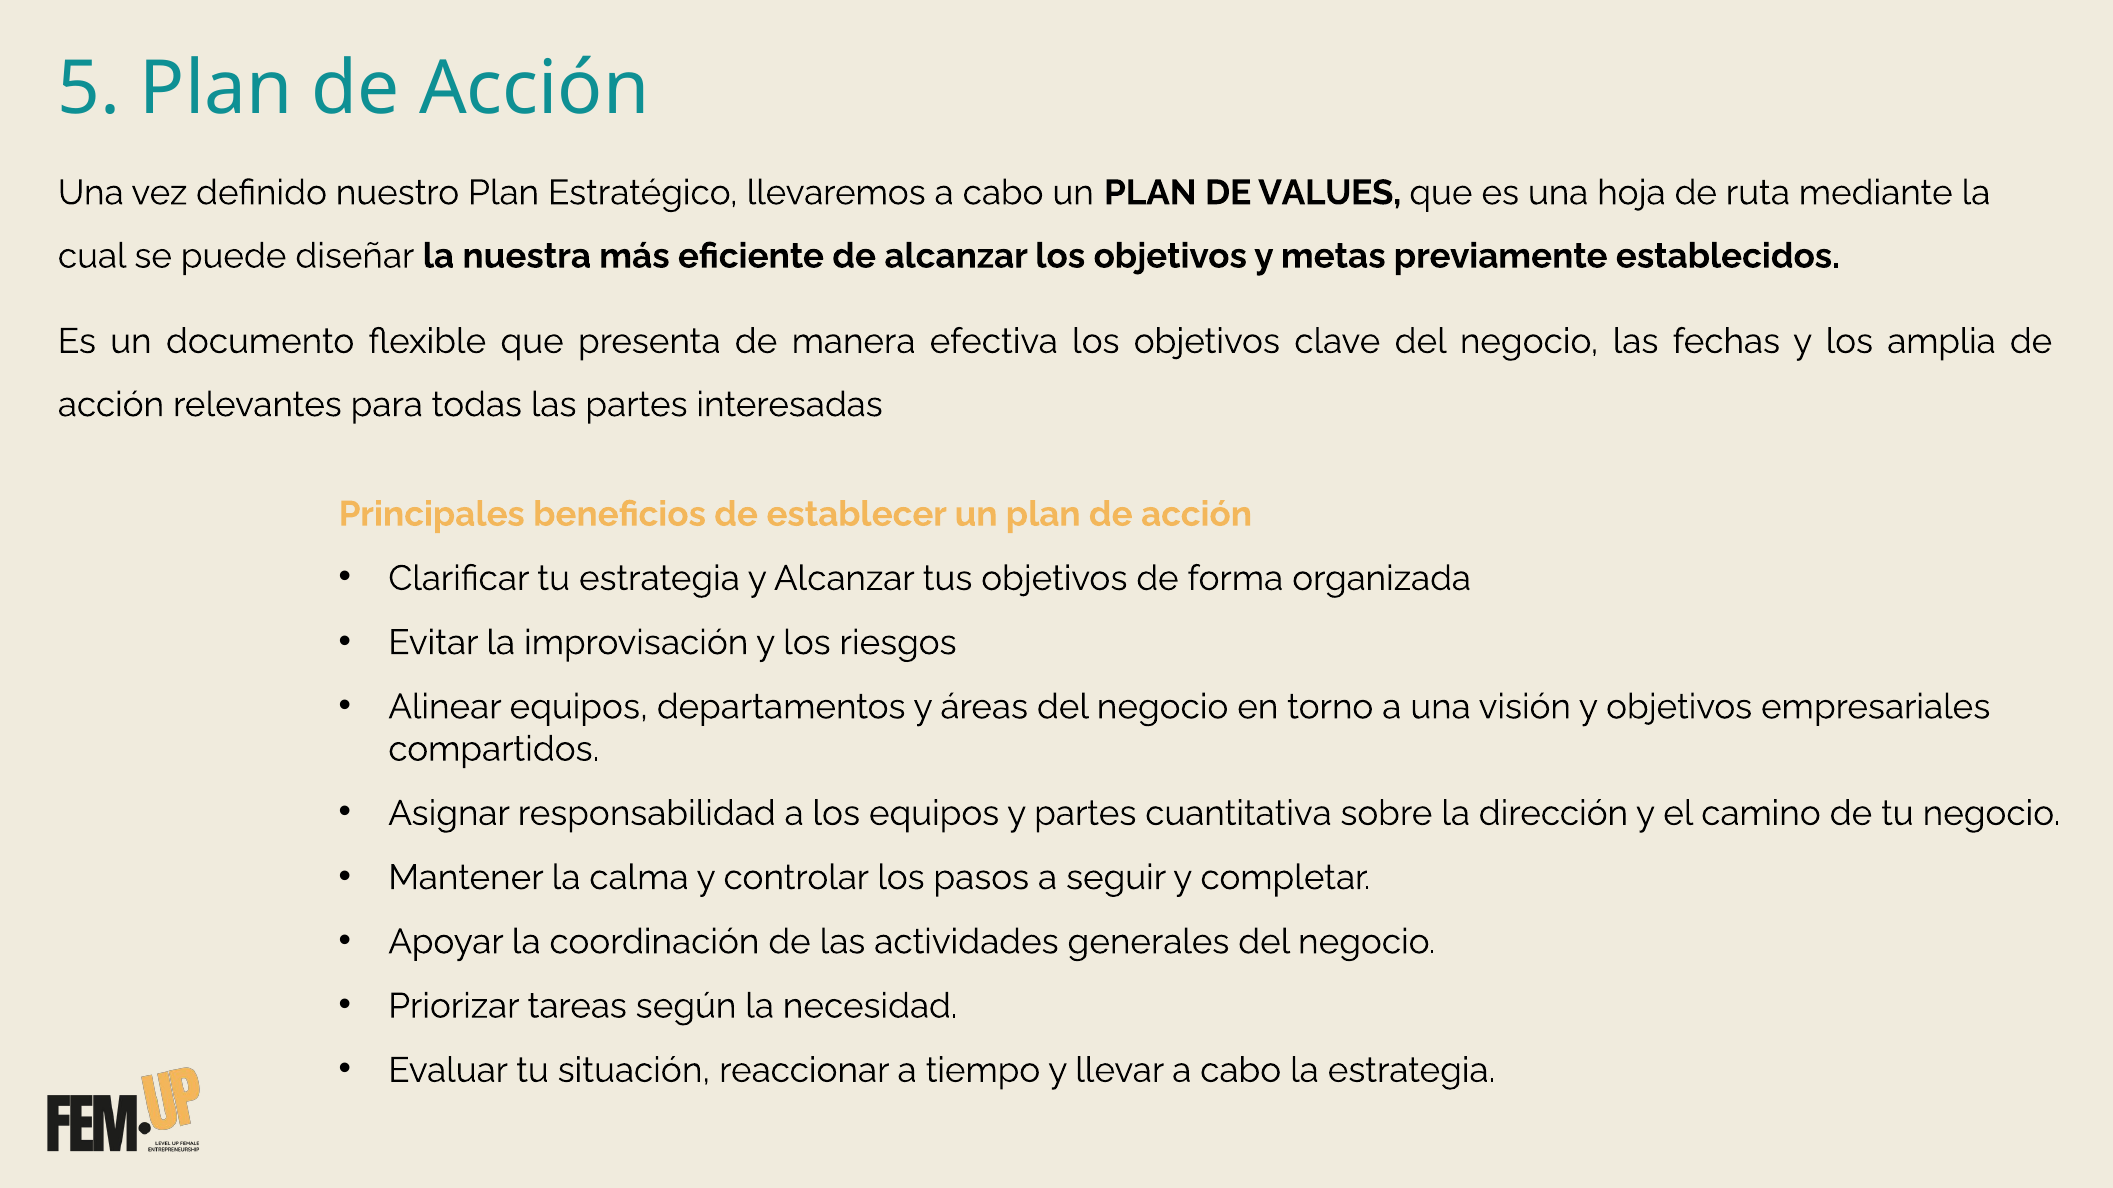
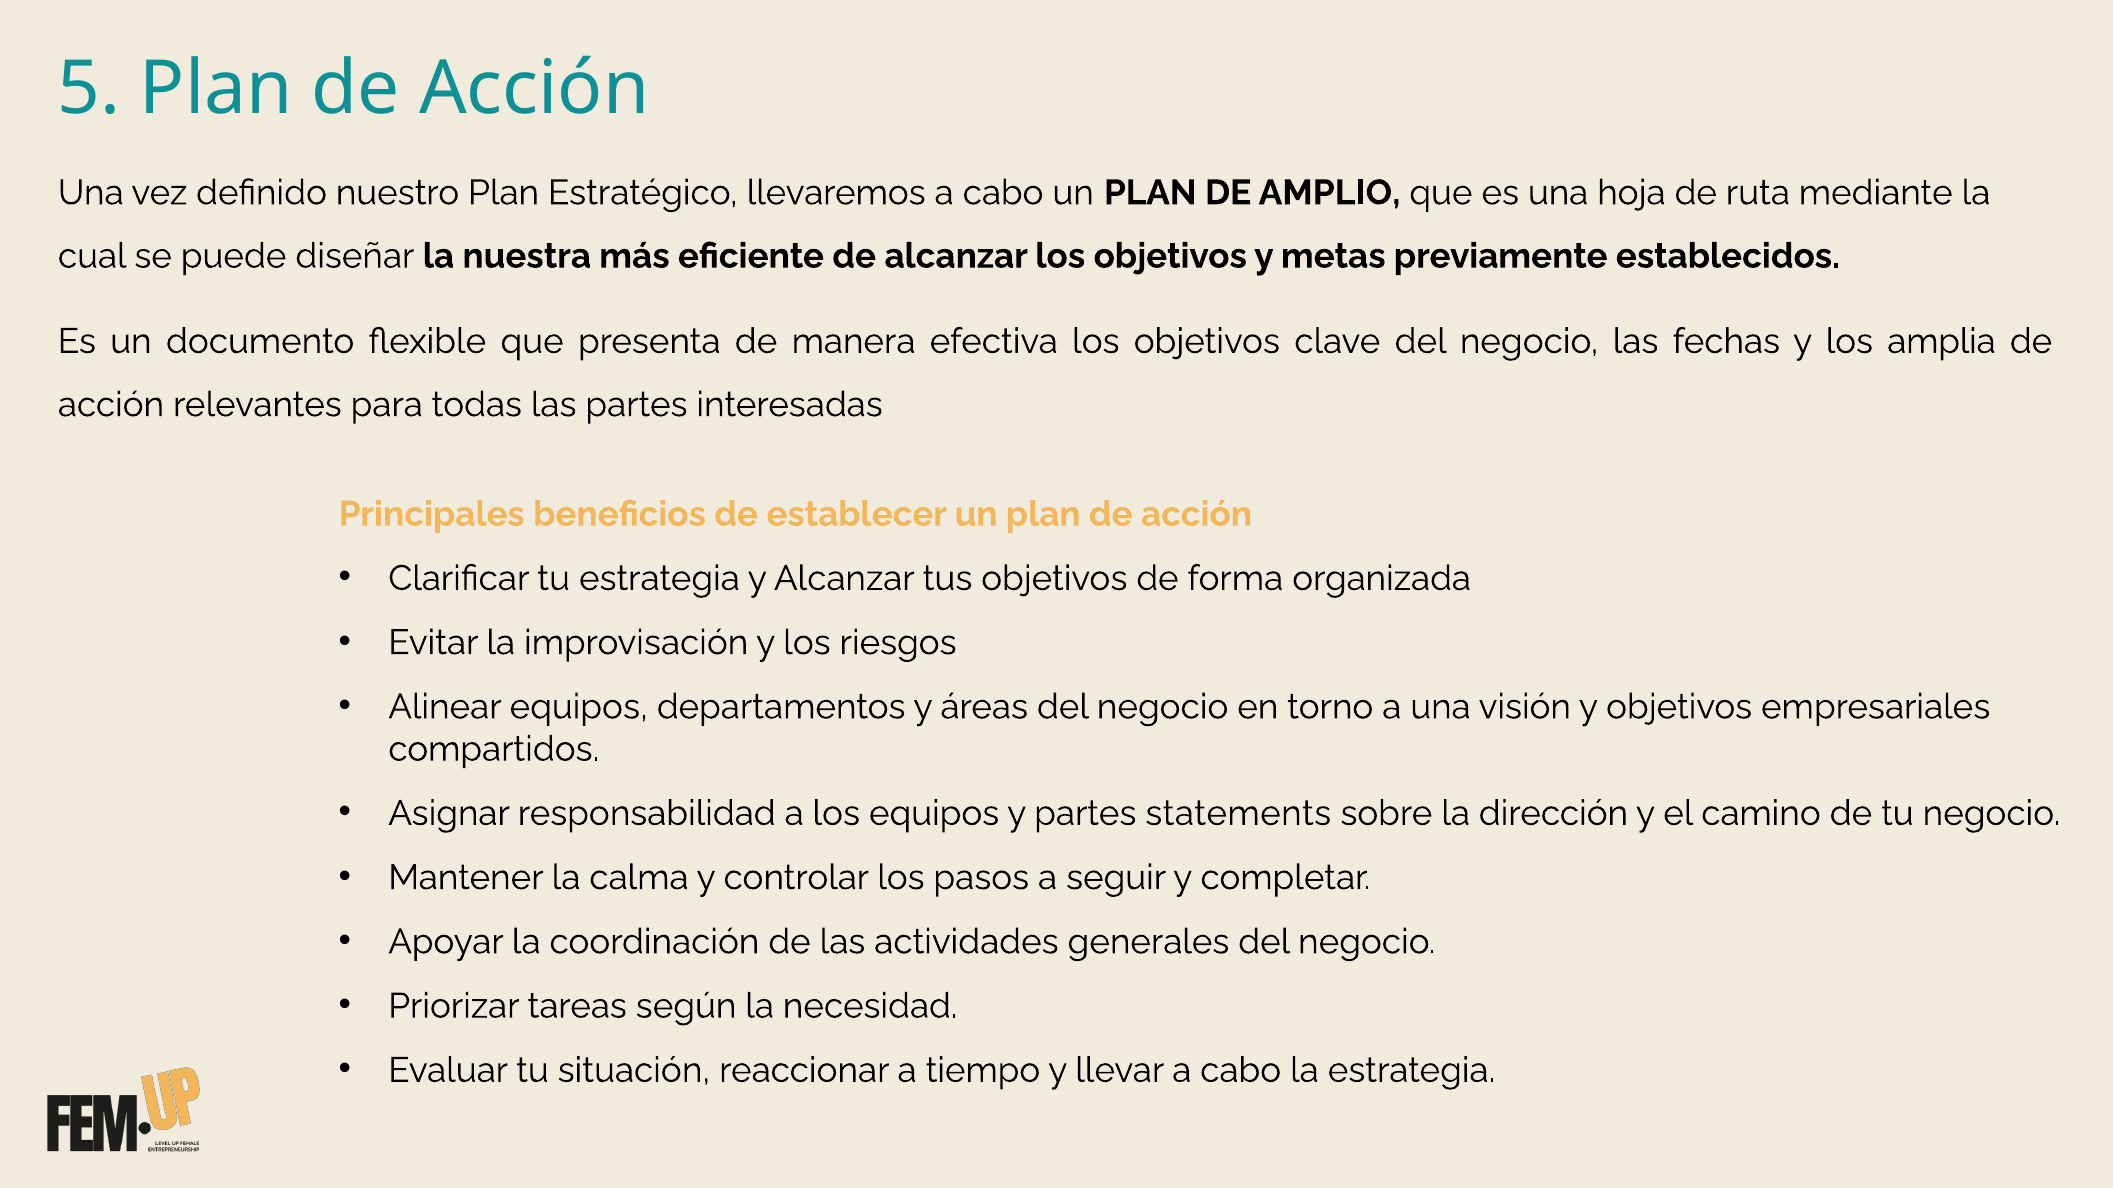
VALUES: VALUES -> AMPLIO (1330, 193)
cuantitativa: cuantitativa -> statements (1238, 814)
